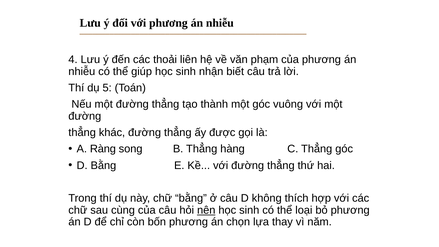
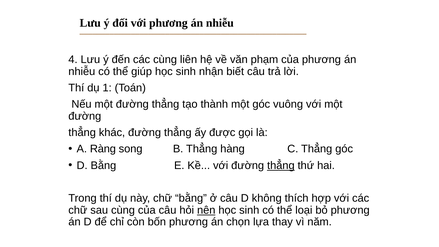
các thoải: thoải -> cùng (165, 60)
5: 5 -> 1 (107, 88)
thẳng underline: none -> present (281, 165)
